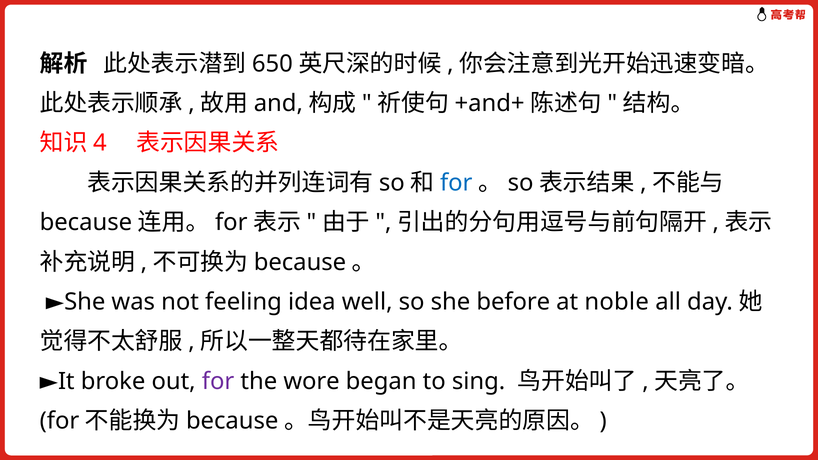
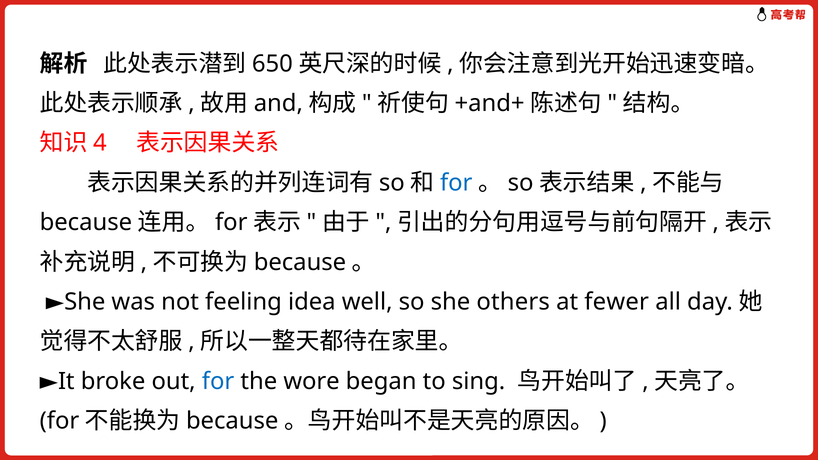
before: before -> others (513, 302)
noble: noble -> fewer (617, 302)
for colour: purple -> blue (218, 381)
